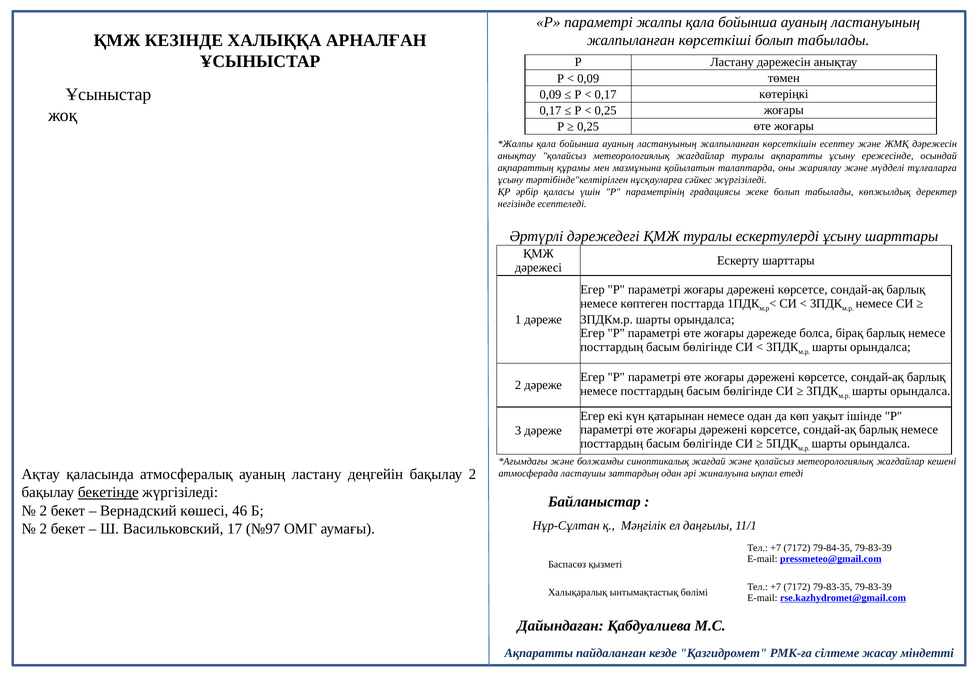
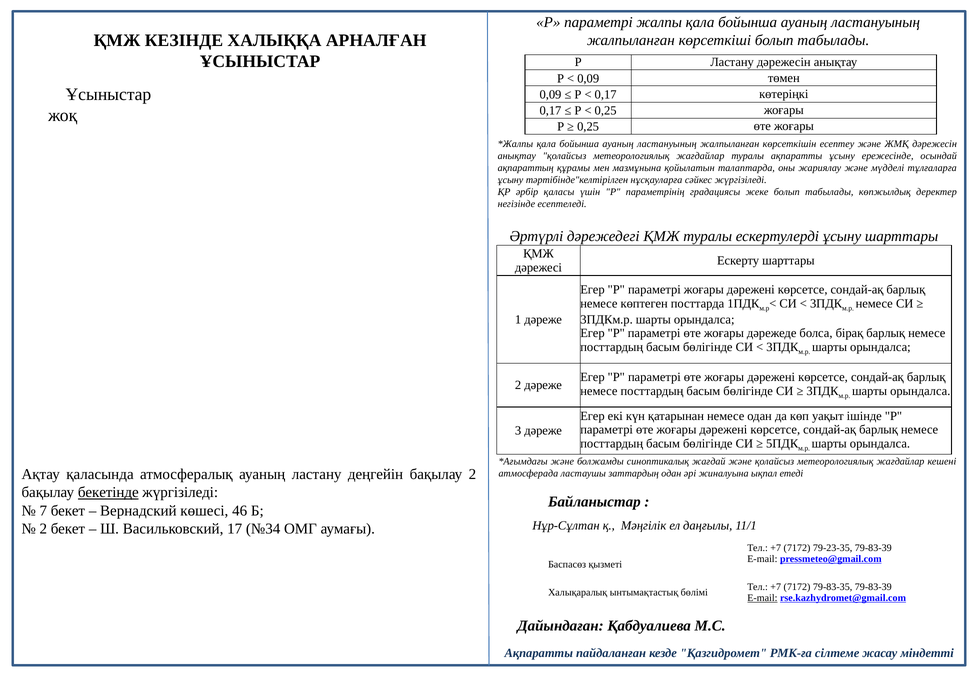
2: 2 -> 7 (43, 511)
№97: №97 -> №34 (263, 529)
79-84-35: 79-84-35 -> 79-23-35 (833, 548)
E-mail underline: none -> present (762, 598)
